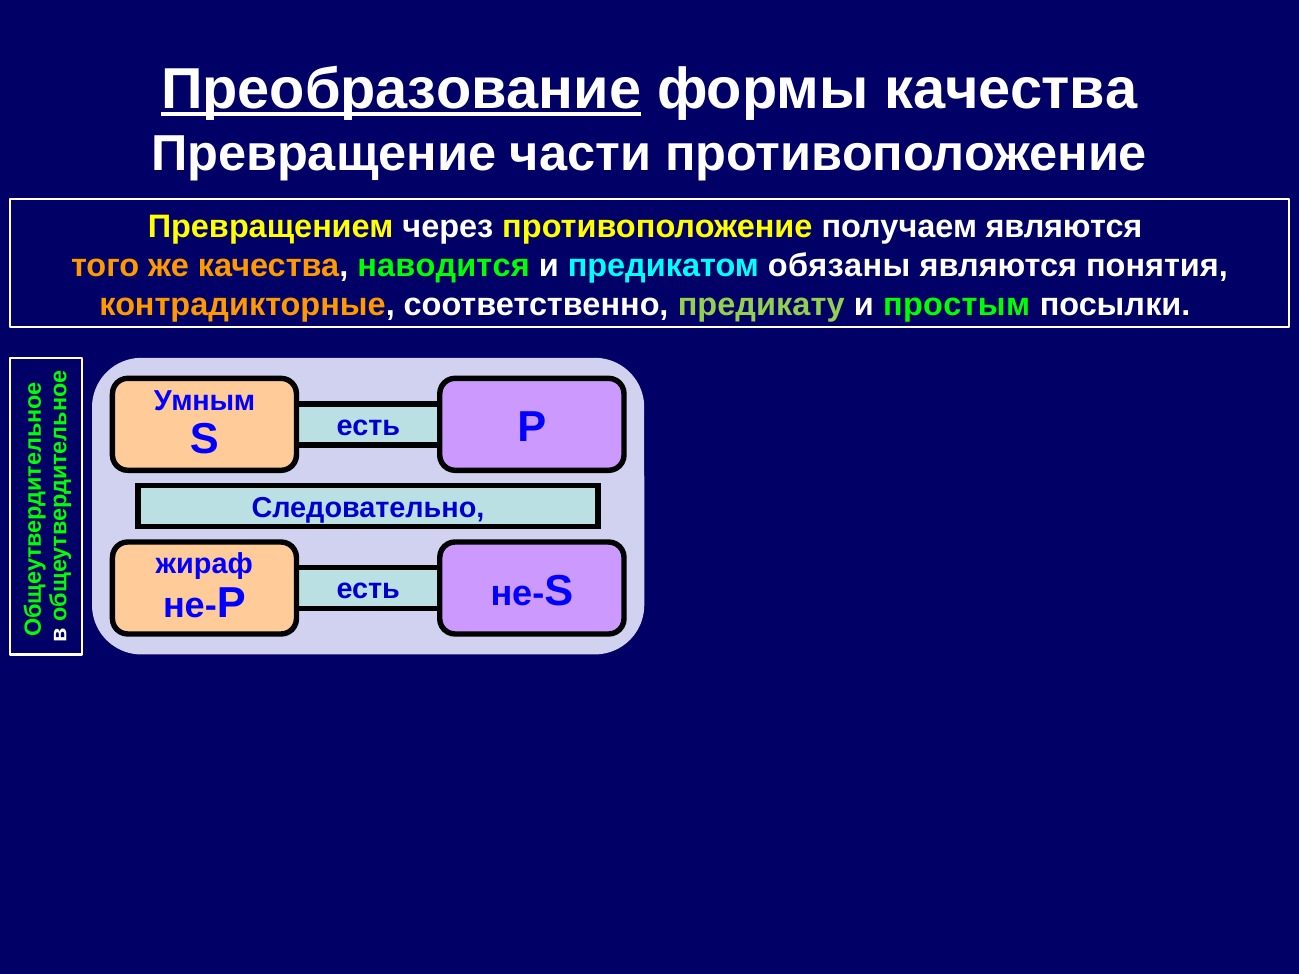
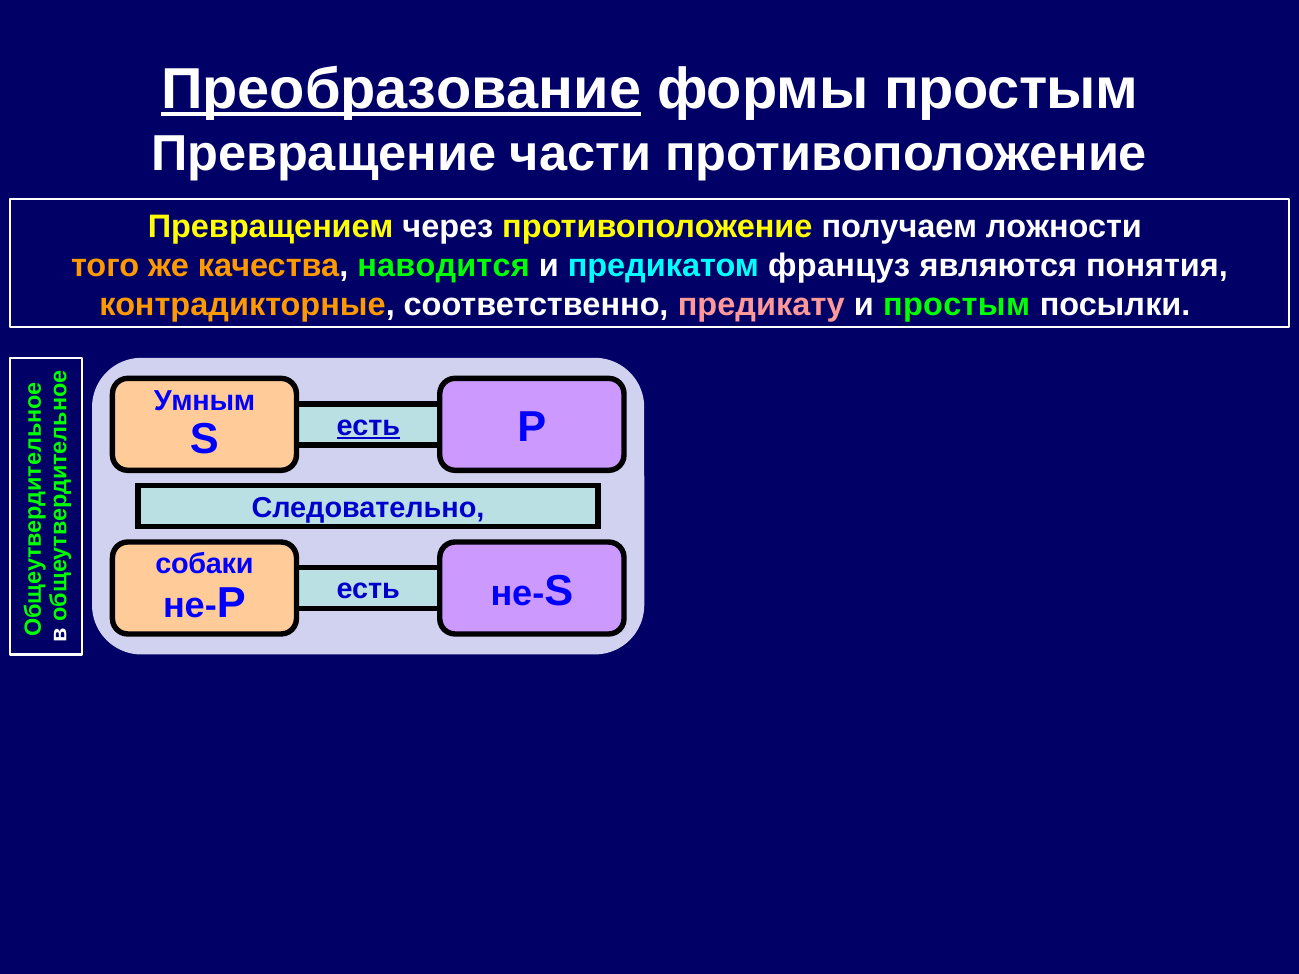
формы качества: качества -> простым (1011, 89)
получаем являются: являются -> ложности (1064, 227)
обязаны: обязаны -> француз (839, 266)
предикату colour: light green -> pink (761, 305)
есть underline: none -> present (368, 426)
жираф: жираф -> собаки (204, 565)
